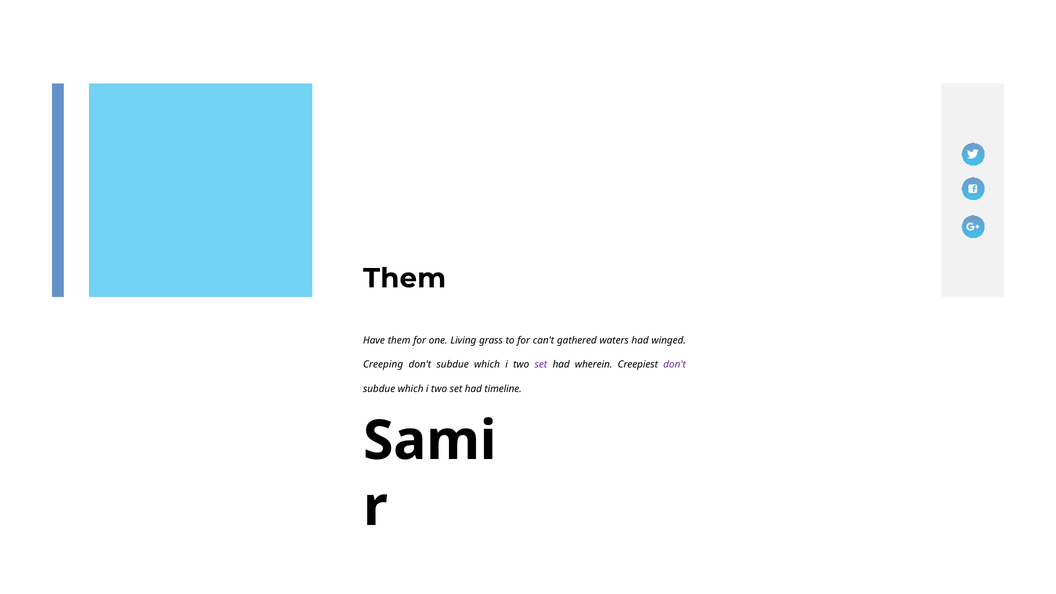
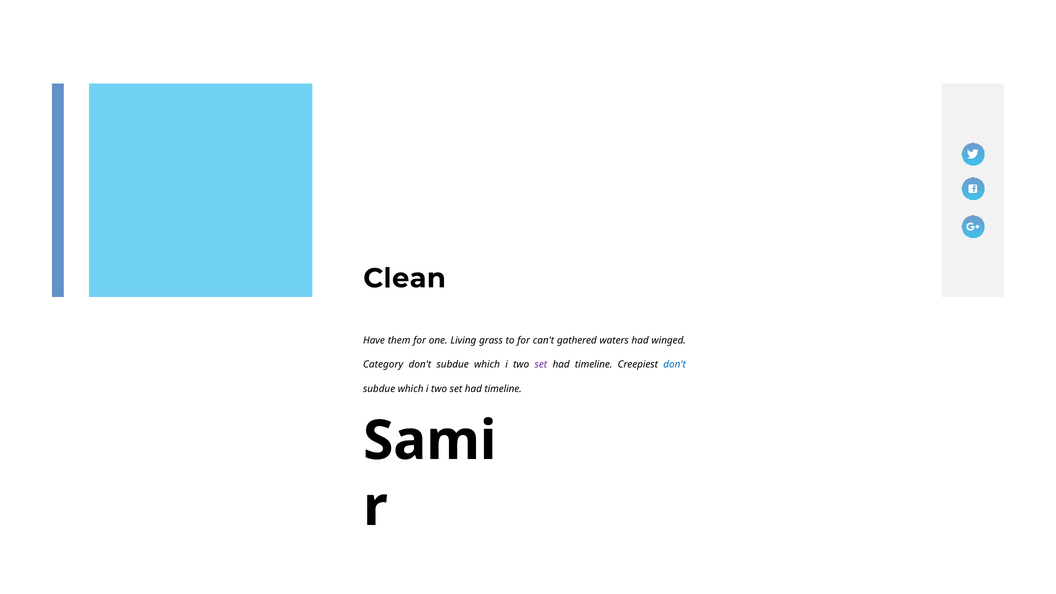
Them: Them -> Clean (405, 278)
Creeping: Creeping -> Category (383, 365)
wherein: wherein -> timeline (594, 365)
don't colour: purple -> blue (675, 365)
